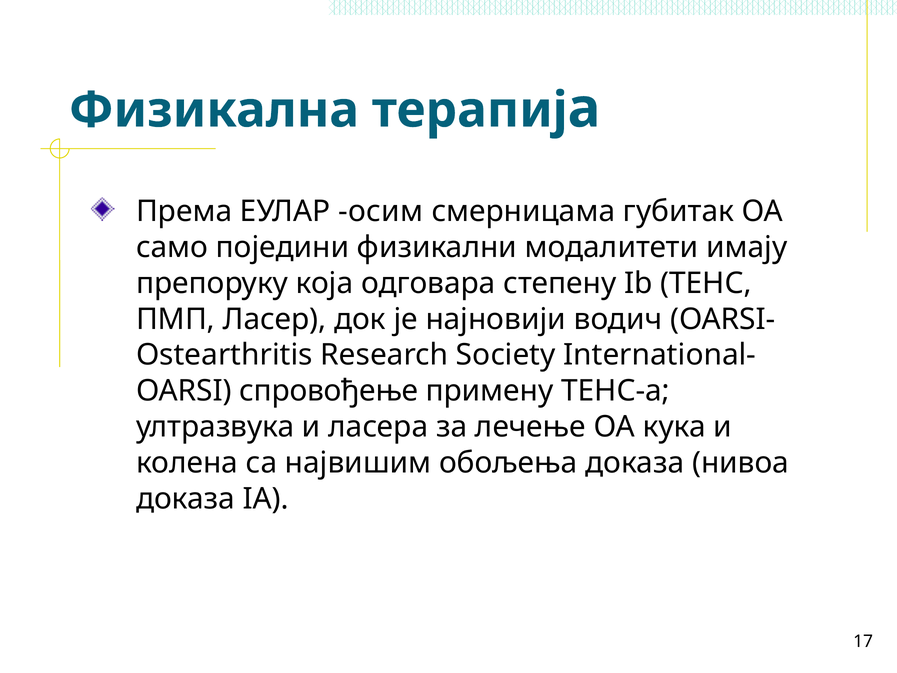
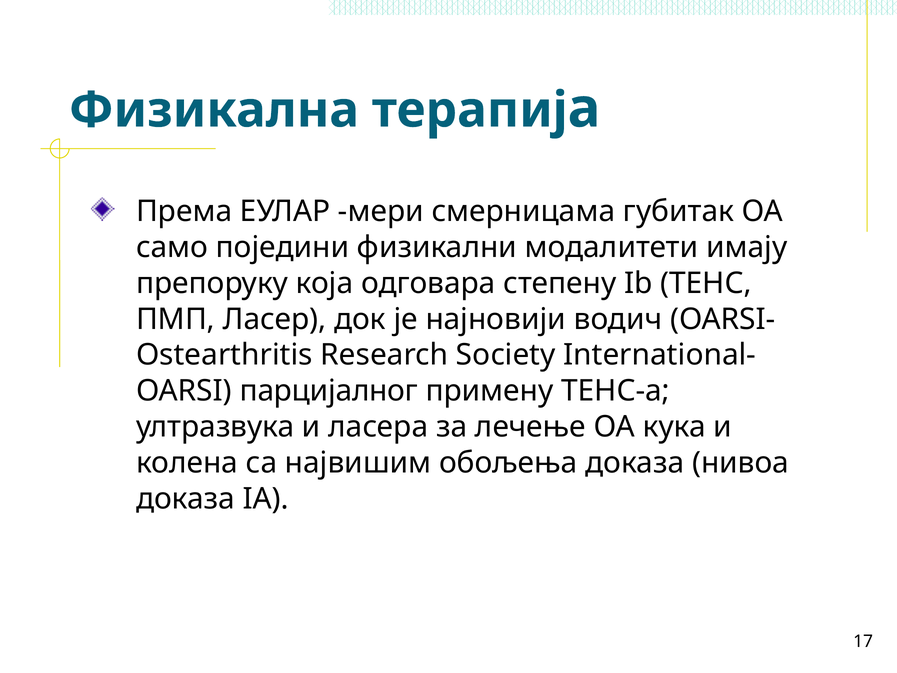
осим: осим -> мери (381, 211)
спровођење: спровођење -> парцијалног (329, 391)
